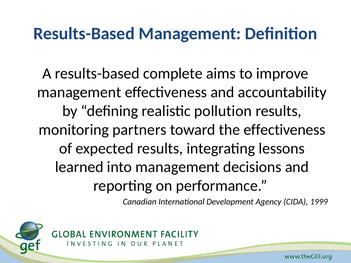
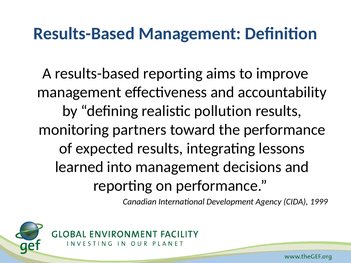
results-based complete: complete -> reporting (173, 74)
the effectiveness: effectiveness -> performance (284, 130)
